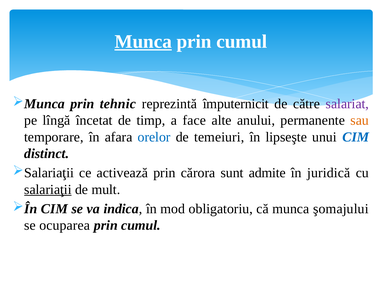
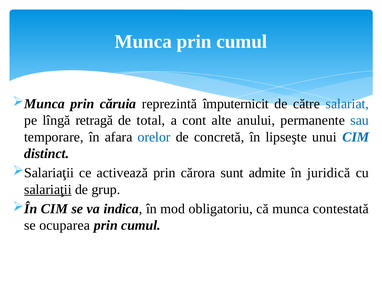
Munca underline: present -> none (143, 42)
tehnic: tehnic -> căruia (118, 104)
salariat colour: purple -> blue (347, 104)
încetat: încetat -> retragă (94, 120)
timp: timp -> total (151, 120)
face: face -> cont (194, 120)
sau colour: orange -> blue (360, 120)
temeiuri: temeiuri -> concretă (219, 137)
mult: mult -> grup (106, 189)
şomajului: şomajului -> contestată (341, 208)
